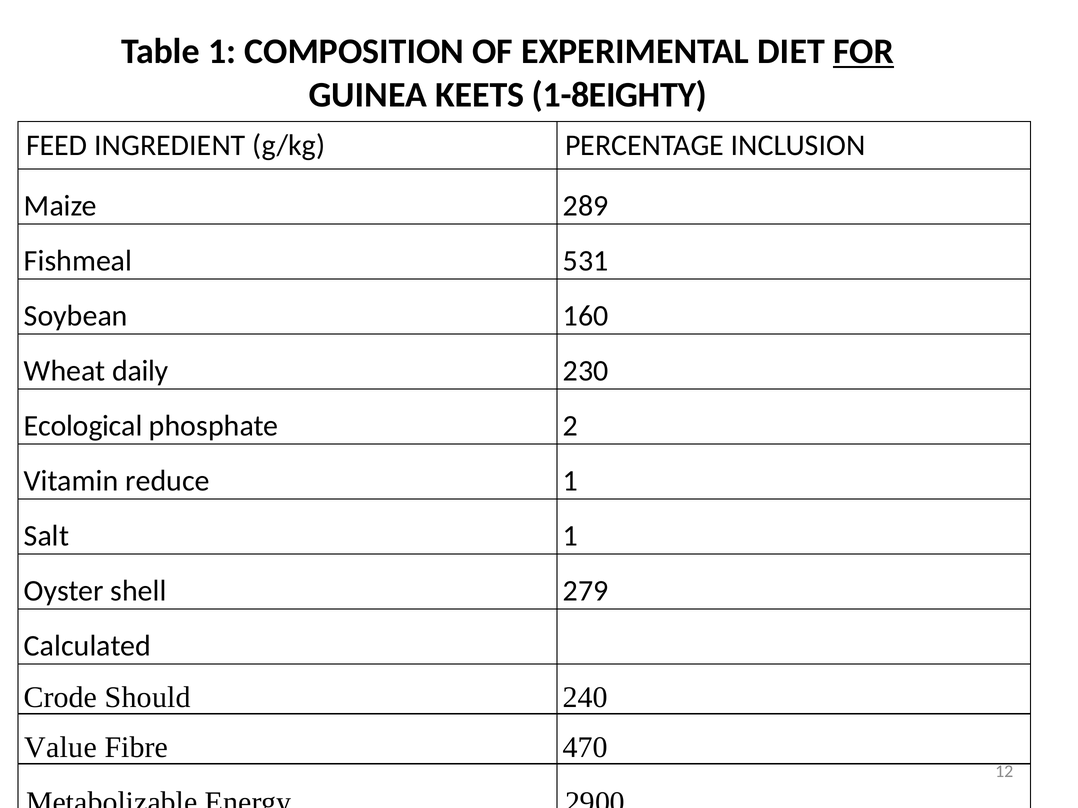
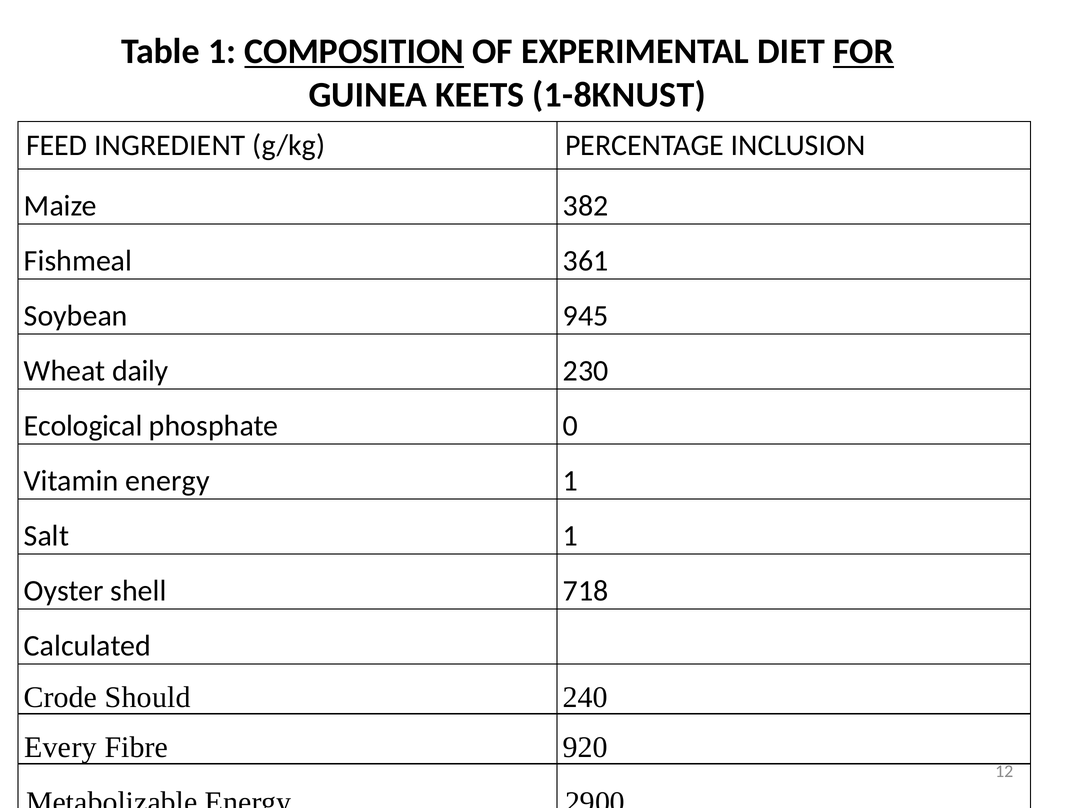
COMPOSITION underline: none -> present (354, 52)
1-8EIGHTY: 1-8EIGHTY -> 1-8KNUST (619, 95)
289: 289 -> 382 (586, 206)
531: 531 -> 361 (586, 261)
160: 160 -> 945 (586, 316)
2: 2 -> 0 (571, 426)
Vitamin reduce: reduce -> energy (167, 481)
279: 279 -> 718 (586, 591)
Value: Value -> Every (60, 748)
470: 470 -> 920 (585, 748)
